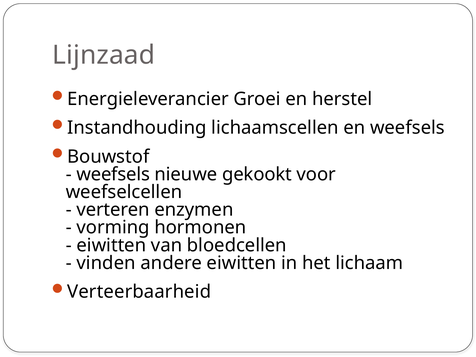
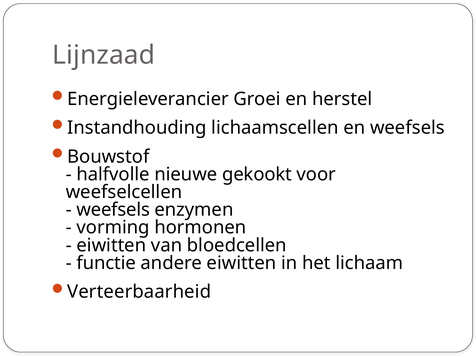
weefsels: weefsels -> halfvolle (113, 174)
verteren: verteren -> weefsels (113, 210)
vinden: vinden -> functie (106, 263)
